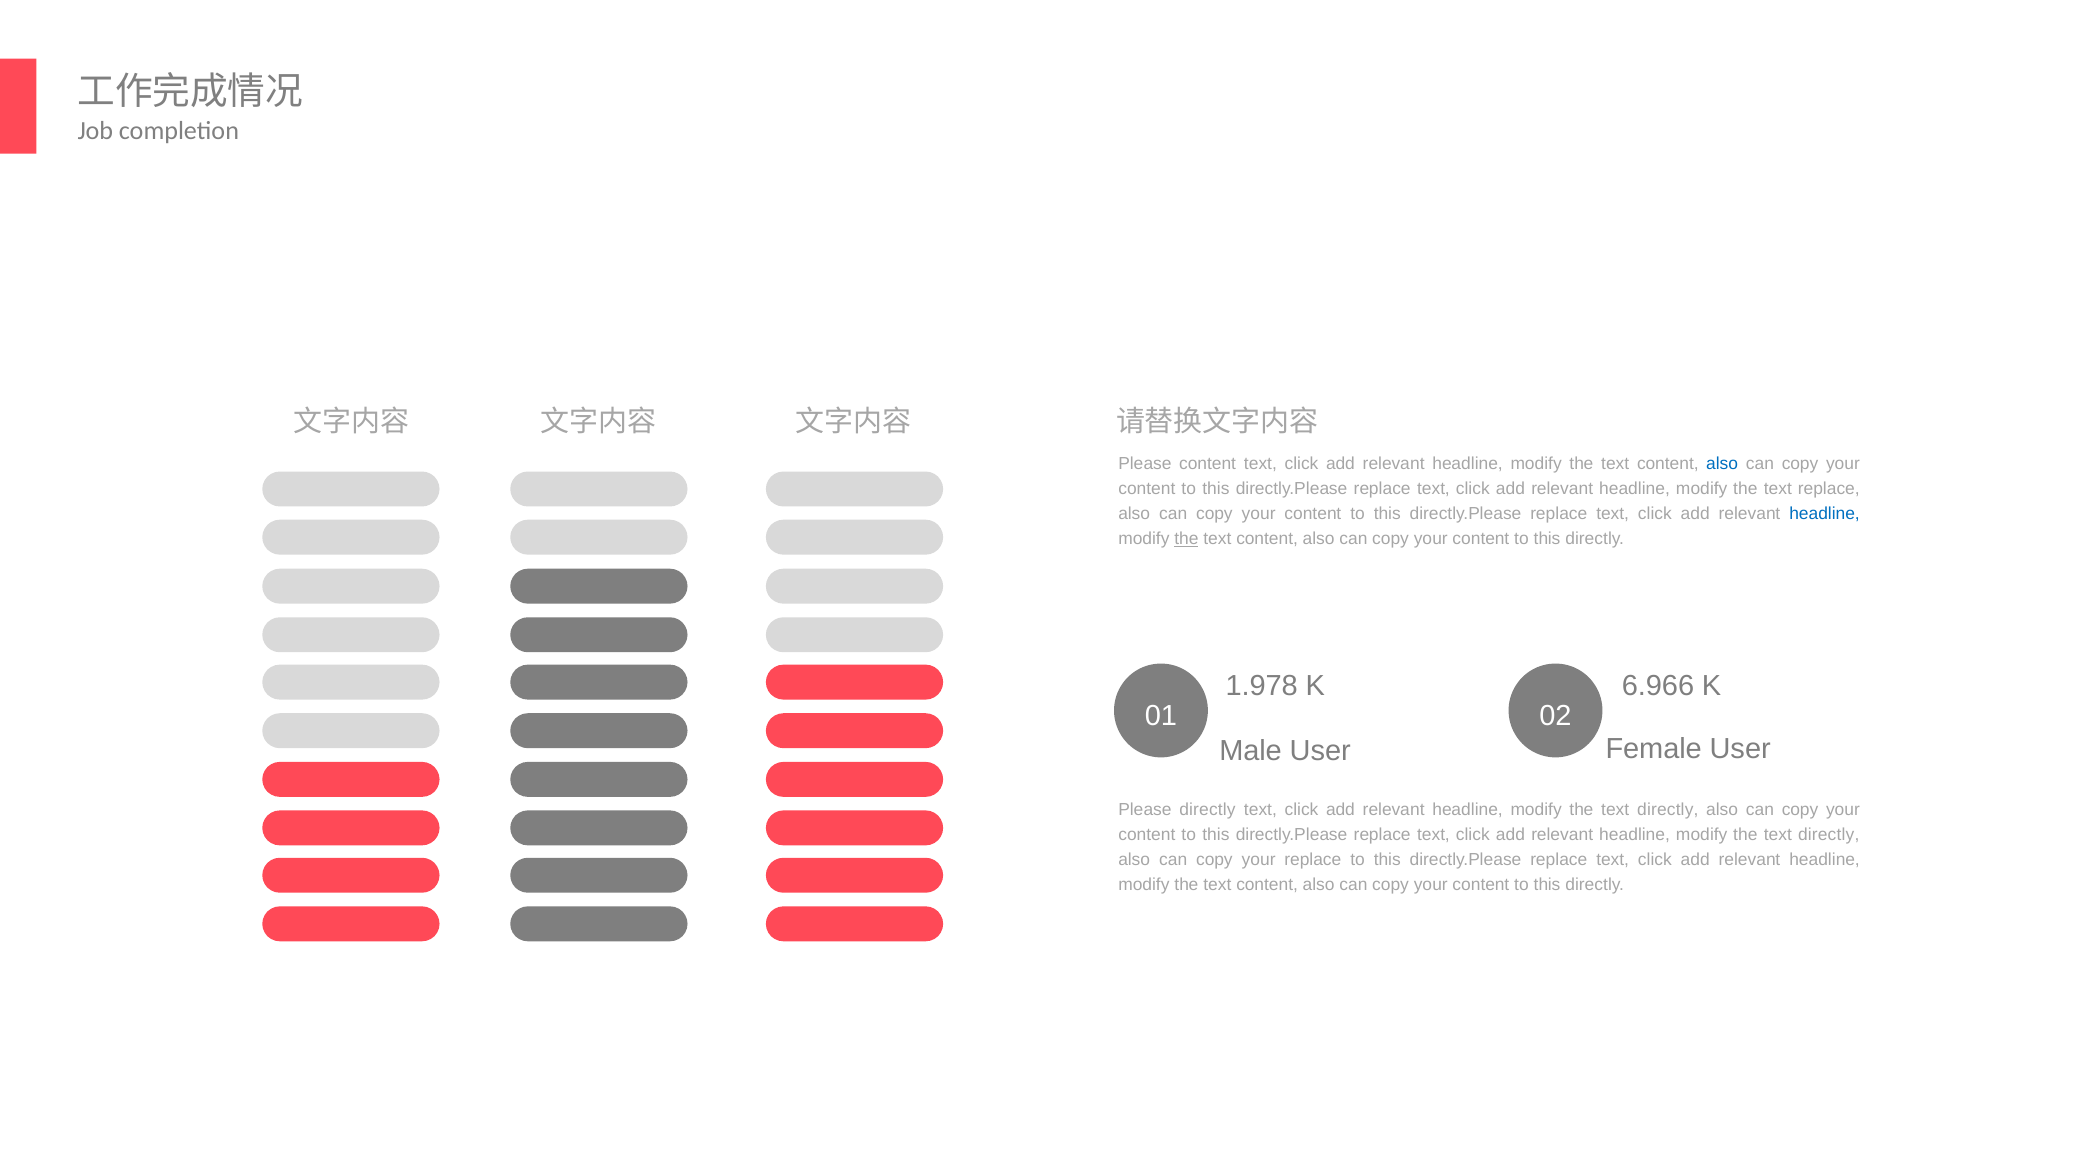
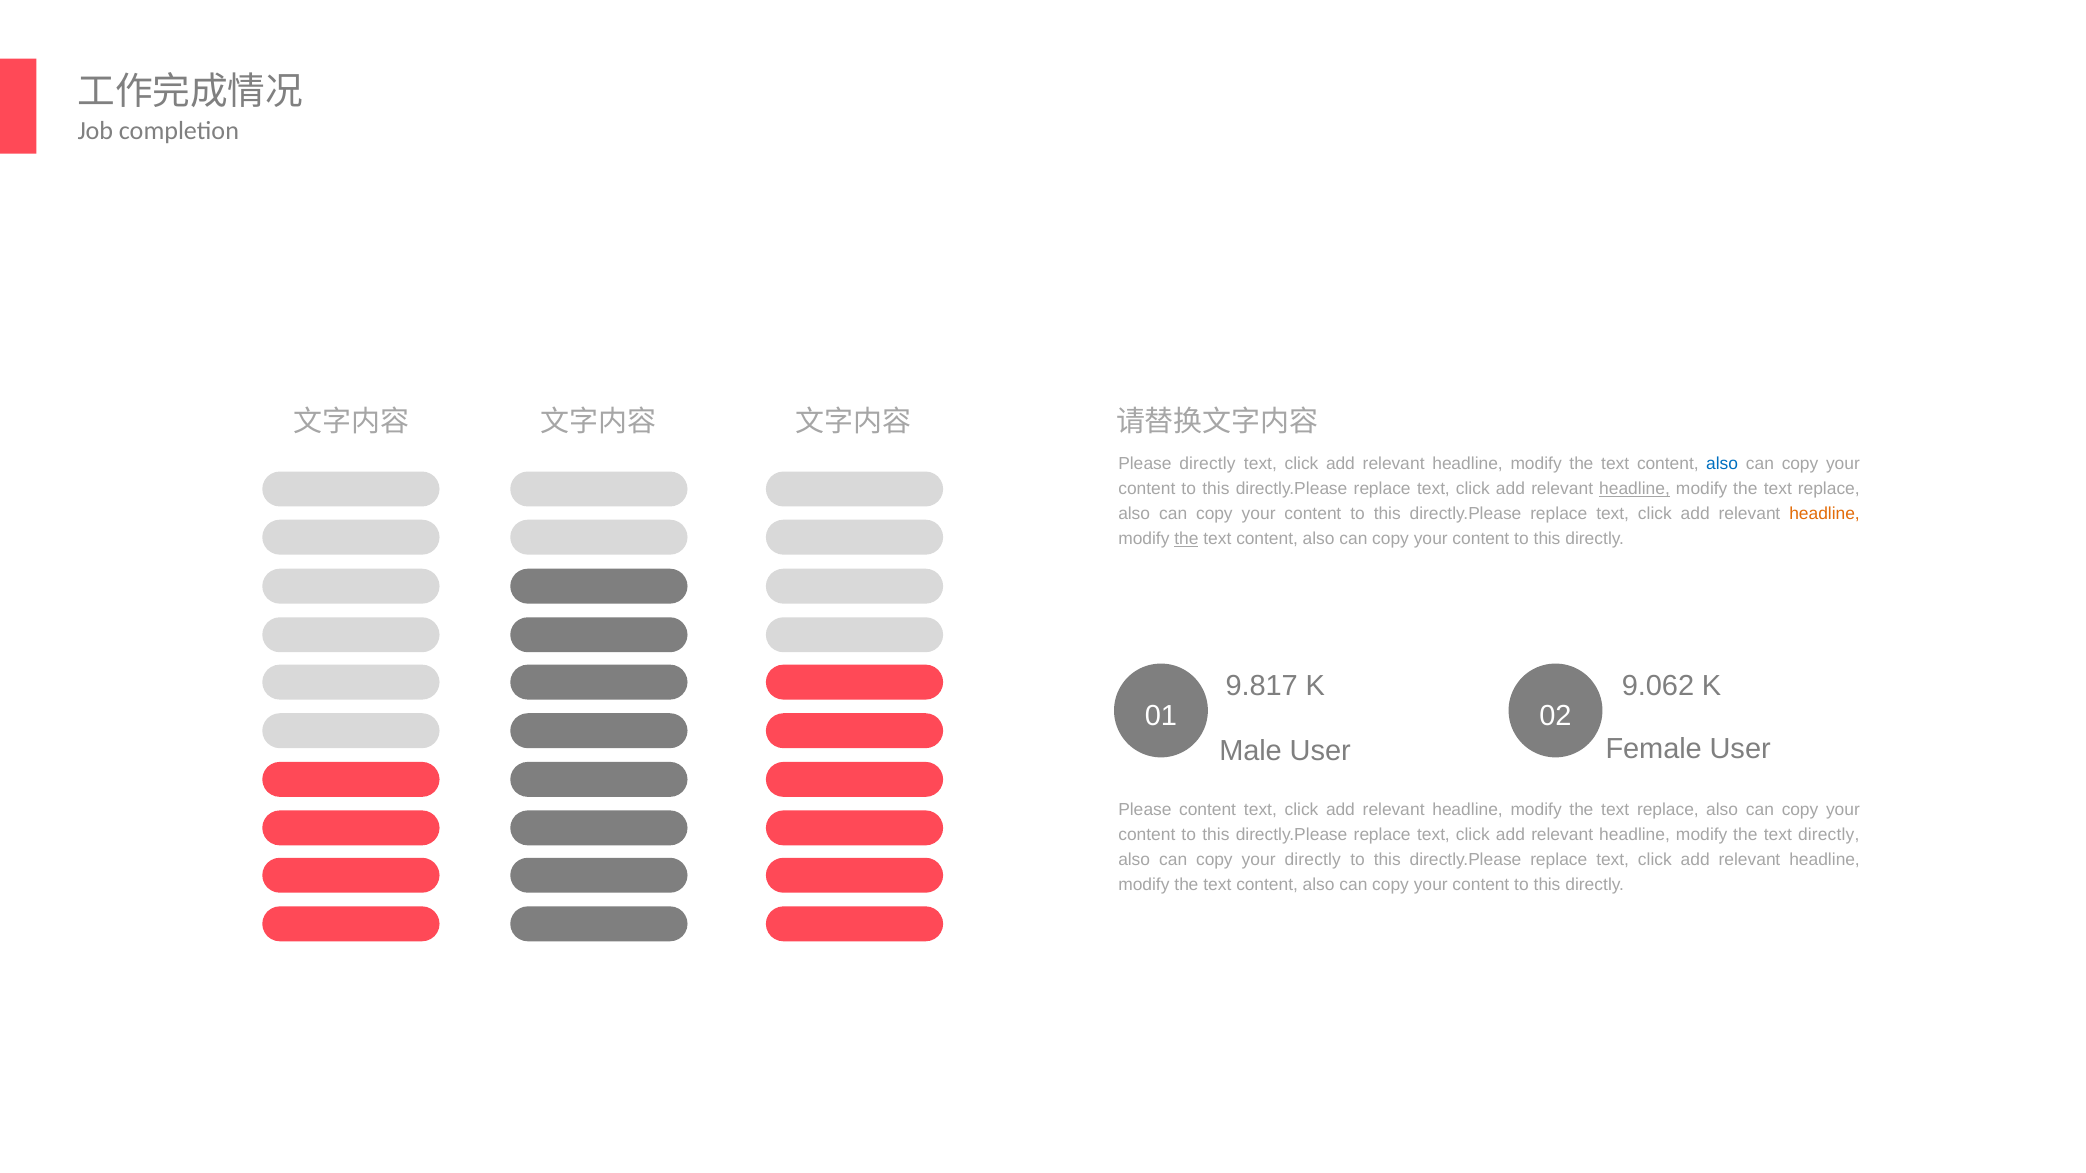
Please content: content -> directly (1208, 464)
headline underline: none -> present (1635, 489)
headline colour: blue -> orange (1825, 514)
1.978: 1.978 -> 9.817 (1262, 686)
6.966: 6.966 -> 9.062 (1658, 686)
Please directly: directly -> content (1208, 810)
directly: directly -> replace (1668, 810)
your replace: replace -> directly (1313, 860)
